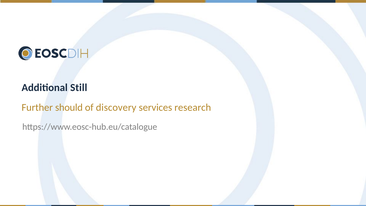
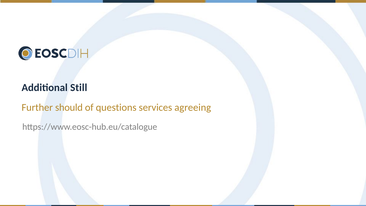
discovery: discovery -> questions (116, 107)
research: research -> agreeing (193, 107)
